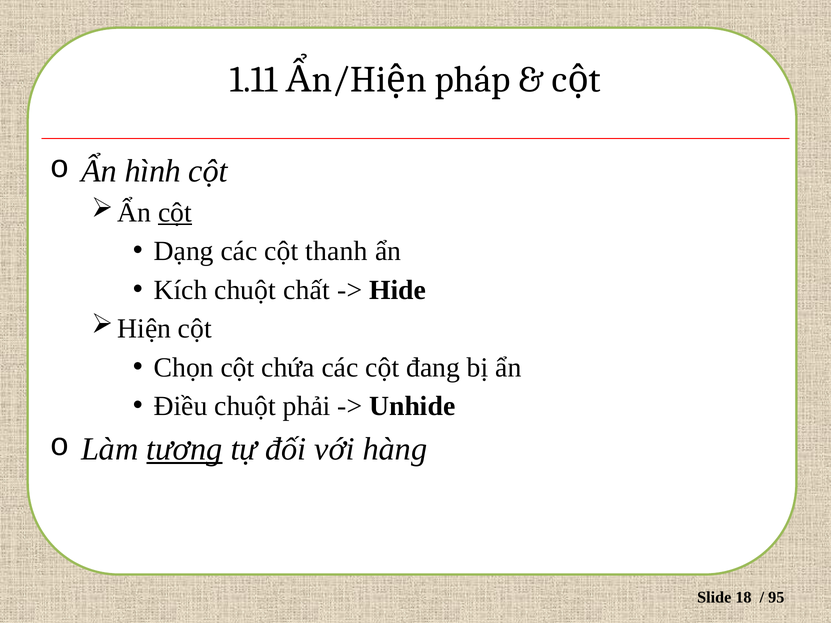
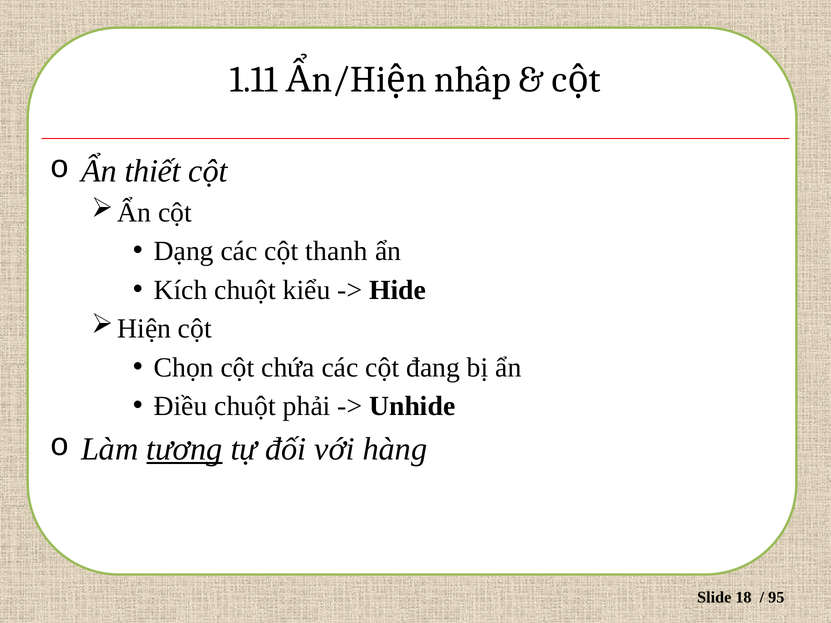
pháp: pháp -> nhấp (473, 79)
hình: hình -> thiết (153, 171)
cột underline: present -> none (175, 212)
chất: chất -> kiểu (307, 290)
